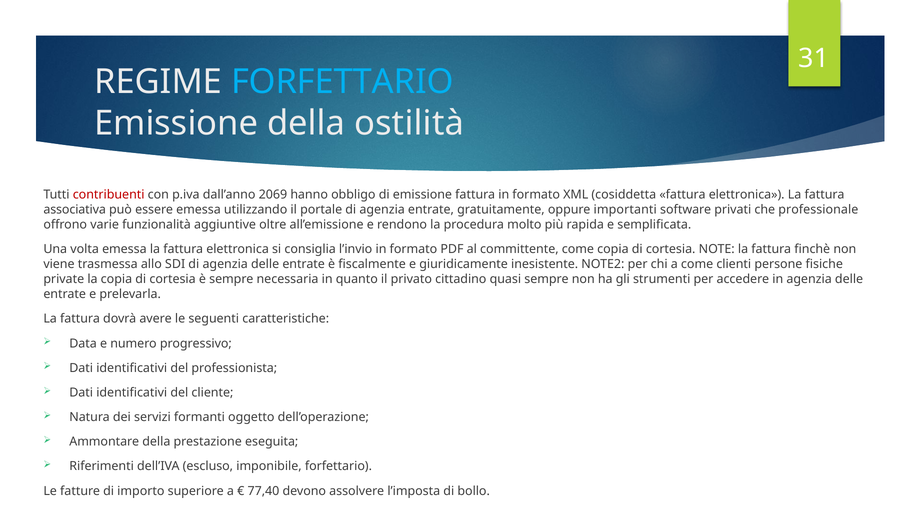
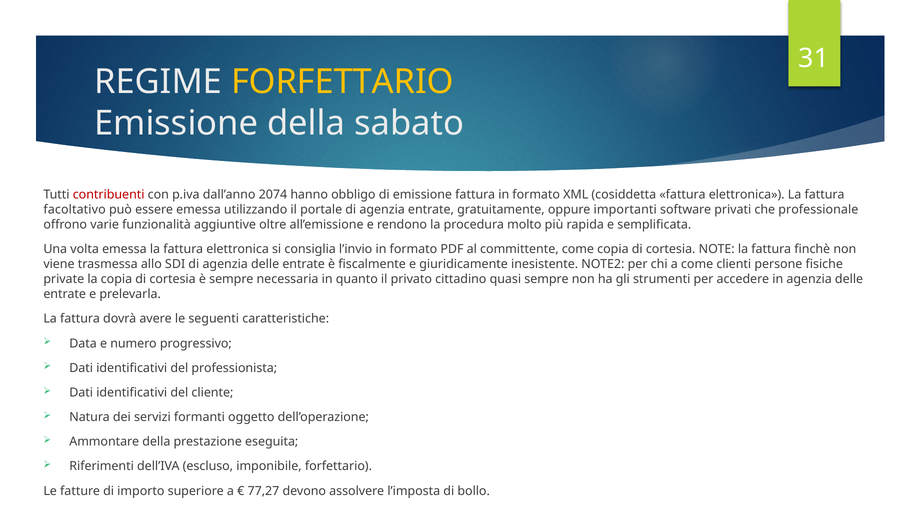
FORFETTARIO colour: light blue -> yellow (342, 82)
ostilità: ostilità -> sabato (409, 123)
2069: 2069 -> 2074 (273, 195)
associativa: associativa -> facoltativo (75, 210)
77,40: 77,40 -> 77,27 (263, 491)
